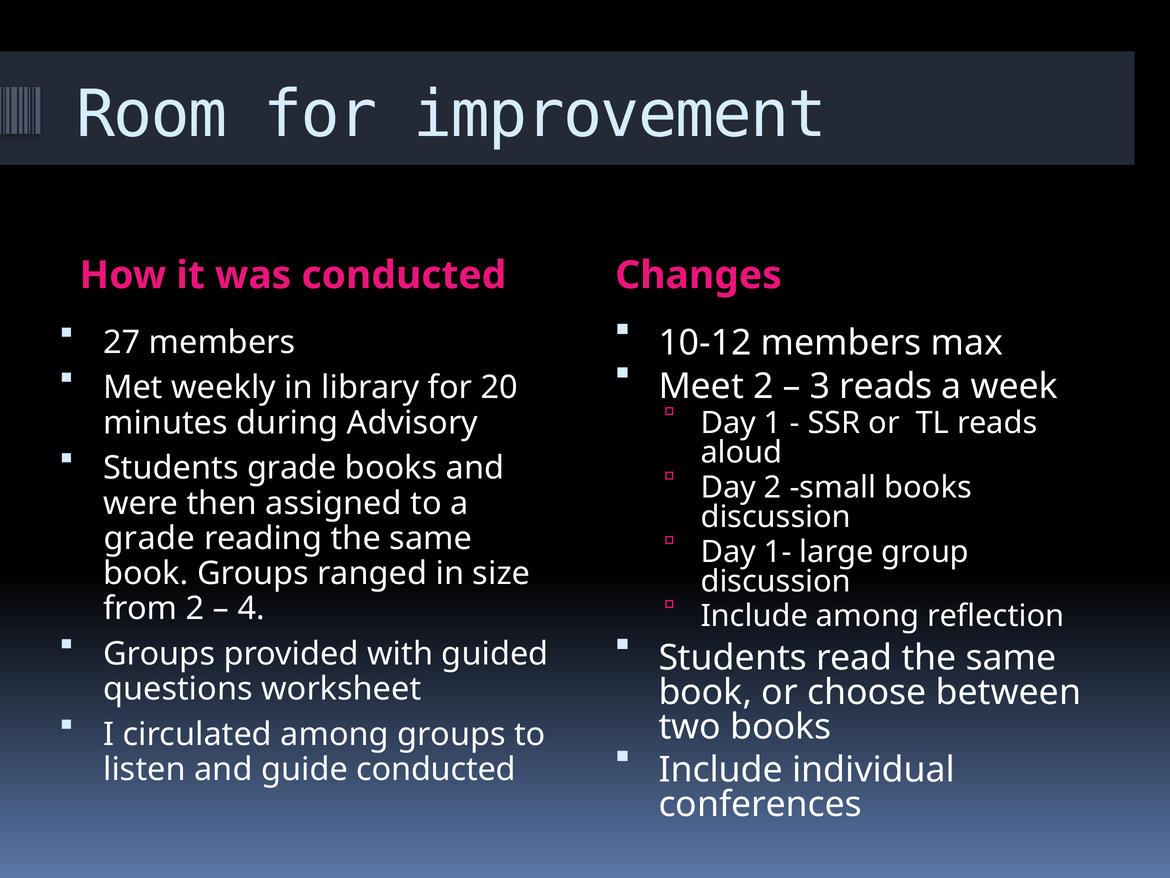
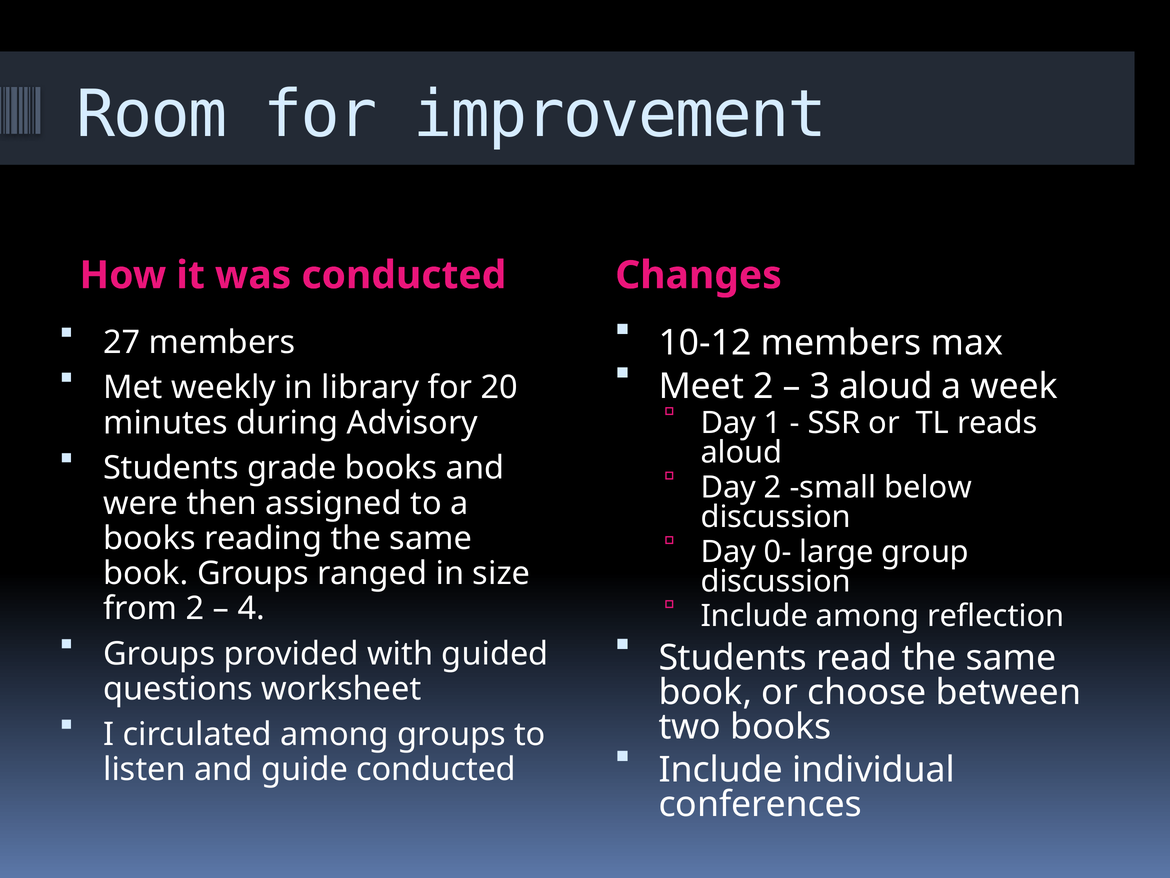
3 reads: reads -> aloud (886, 386)
small books: books -> below (928, 487)
grade: grade -> books (149, 538)
1-: 1- -> 0- (778, 552)
